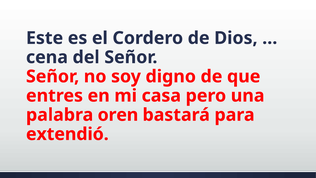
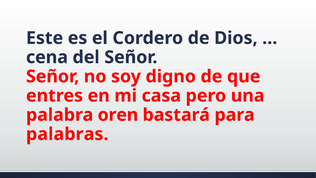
extendió: extendió -> palabras (67, 134)
